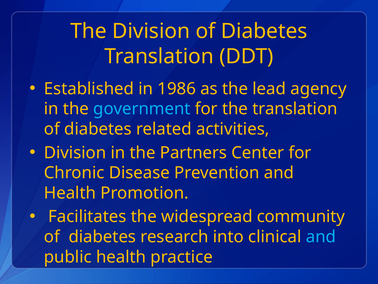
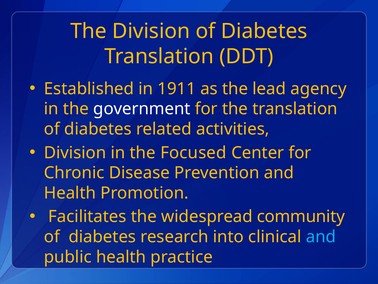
1986: 1986 -> 1911 (177, 89)
government colour: light blue -> white (142, 109)
Partners: Partners -> Focused (193, 152)
